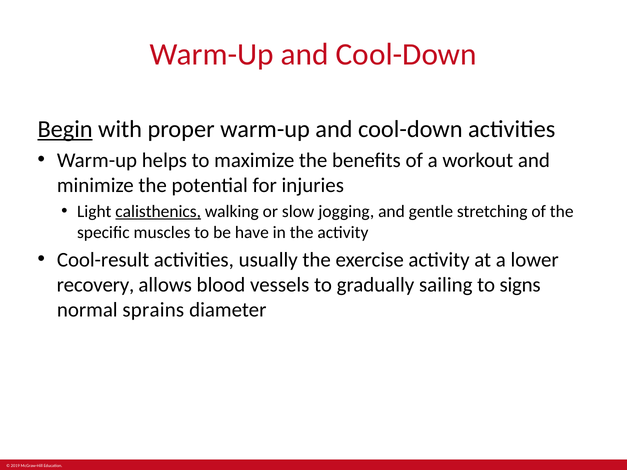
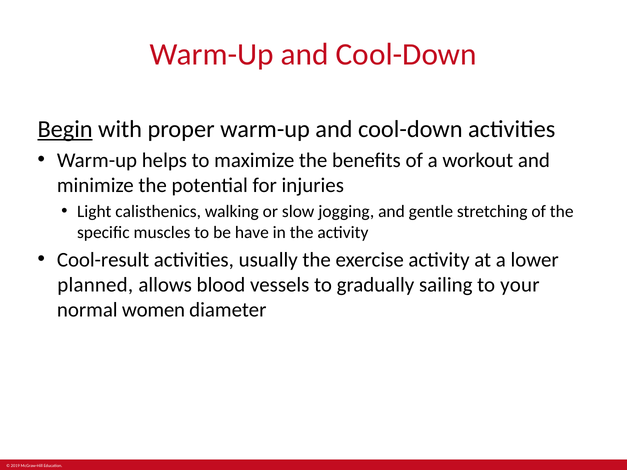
calisthenics underline: present -> none (158, 212)
recovery: recovery -> planned (95, 285)
signs: signs -> your (520, 285)
sprains: sprains -> women (154, 310)
